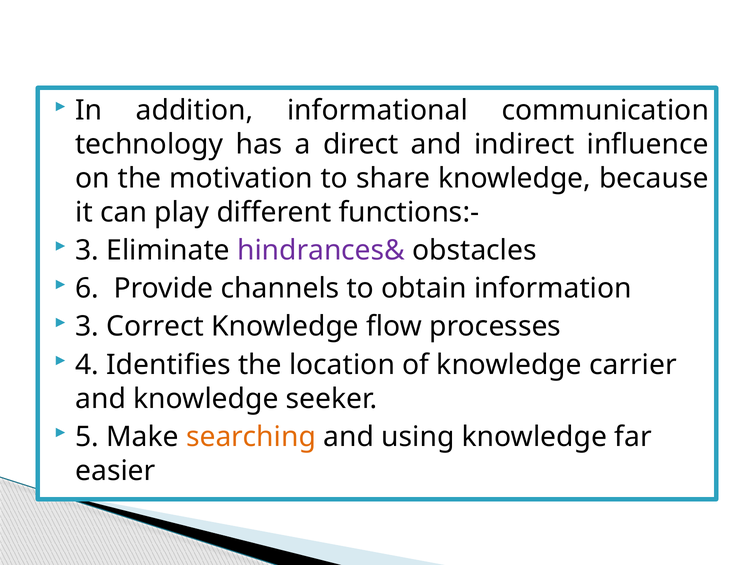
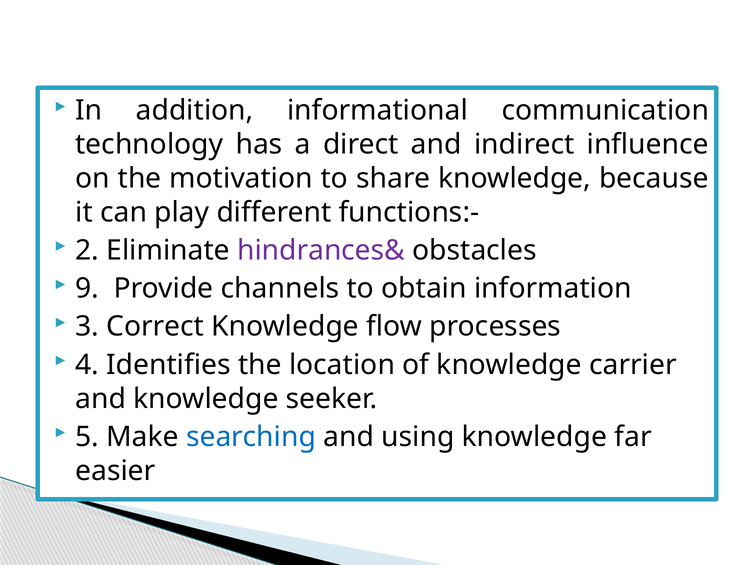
3: 3 -> 2 (87, 251)
6: 6 -> 9 (87, 289)
searching colour: orange -> blue (251, 437)
